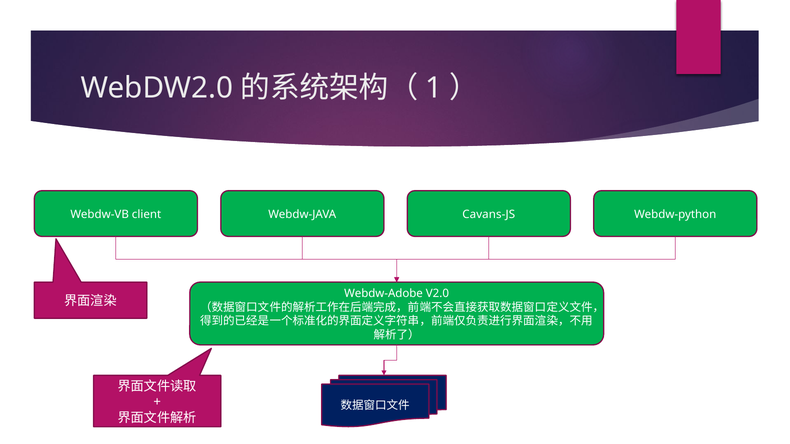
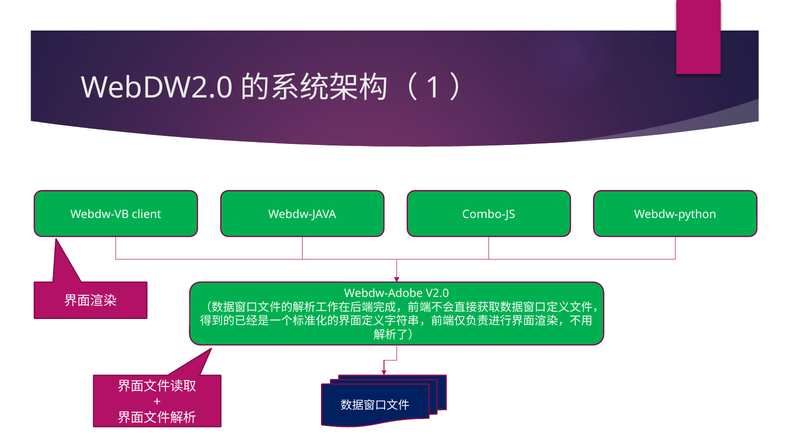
Cavans-JS: Cavans-JS -> Combo-JS (489, 215)
